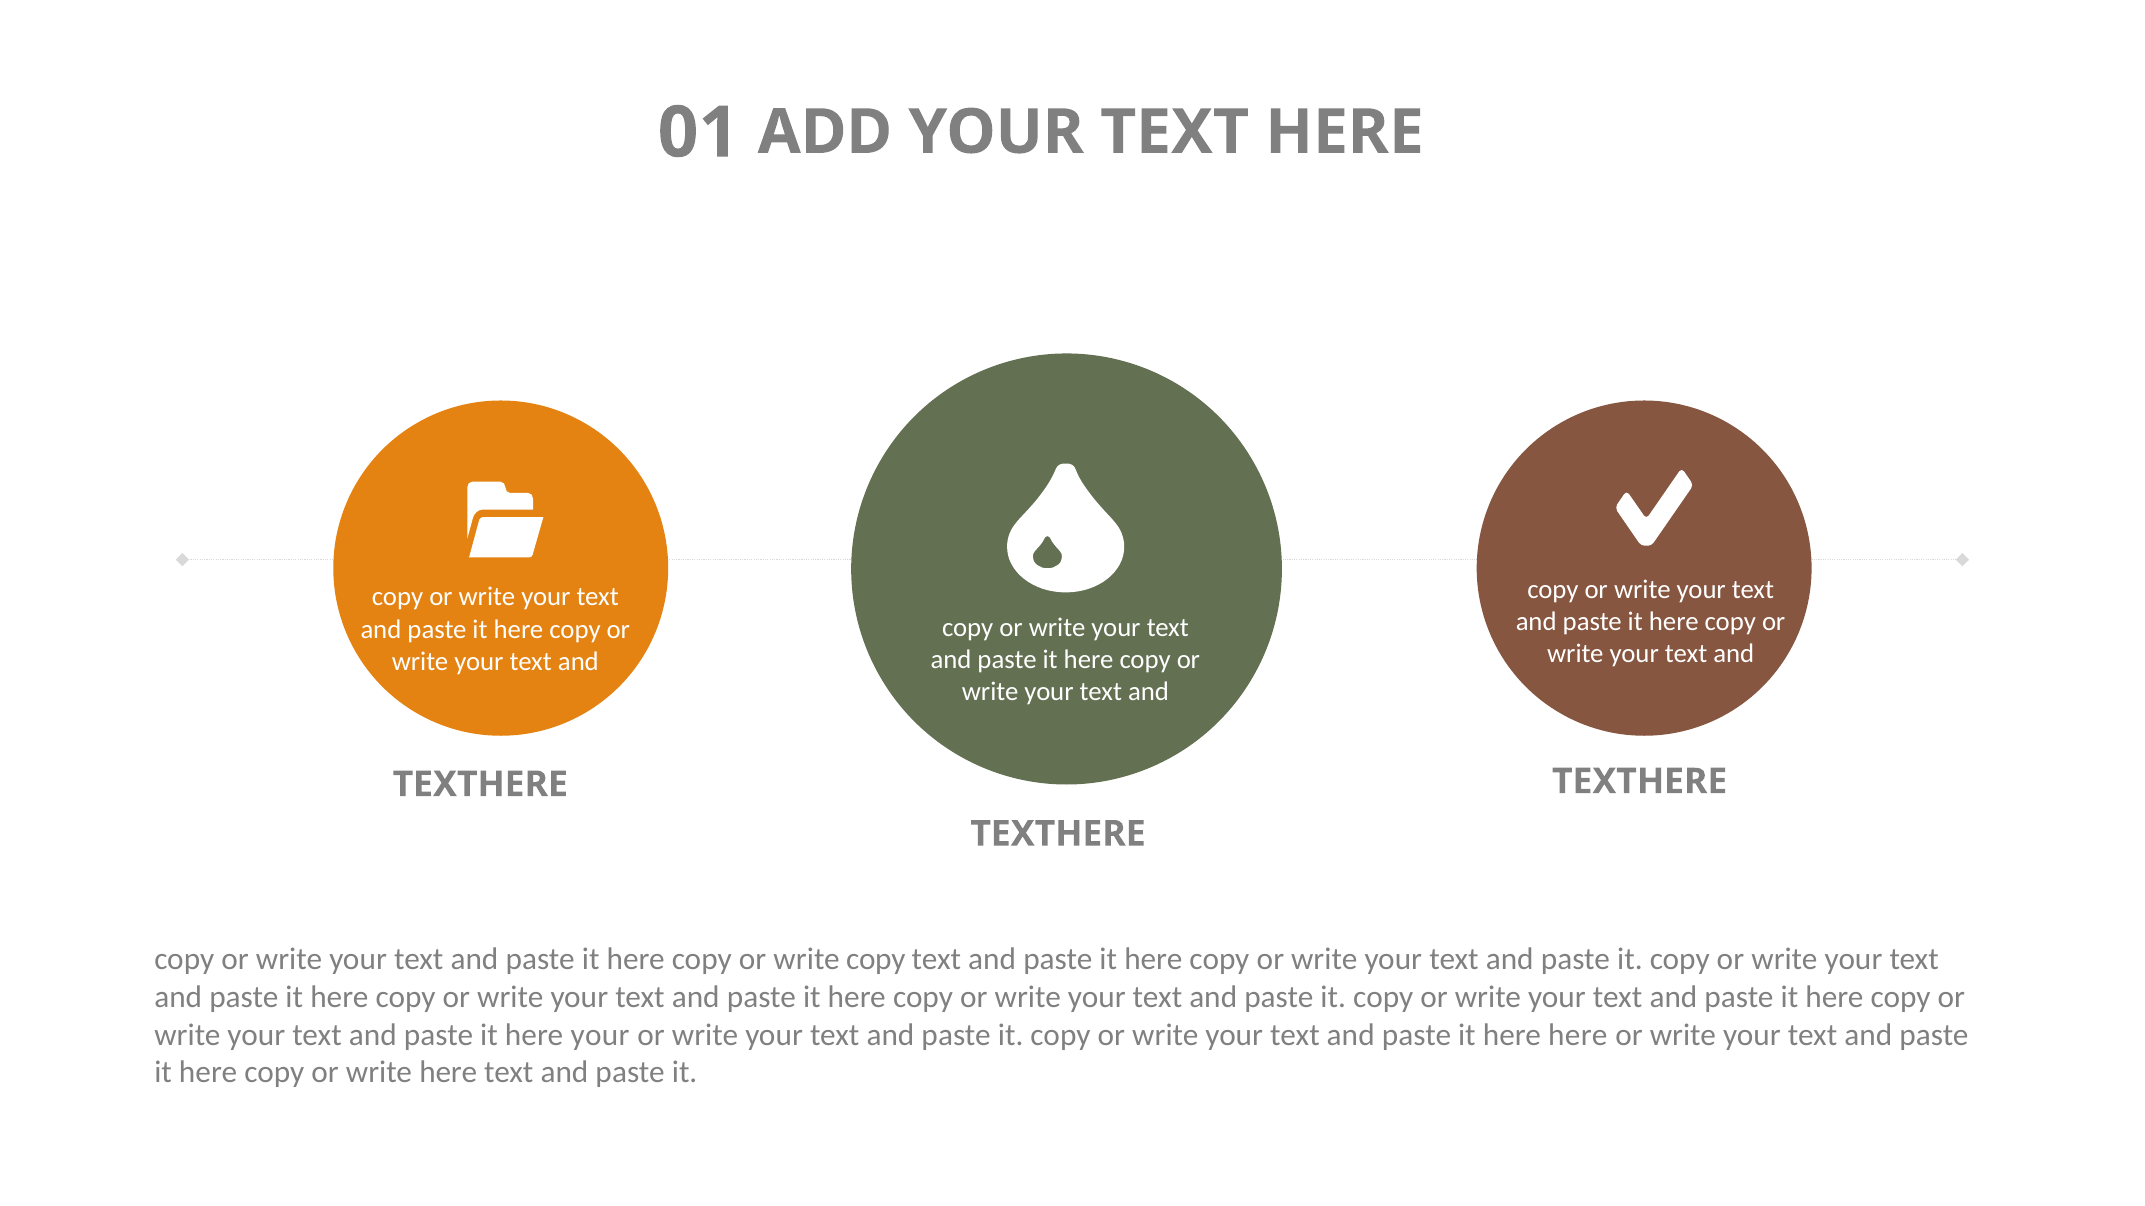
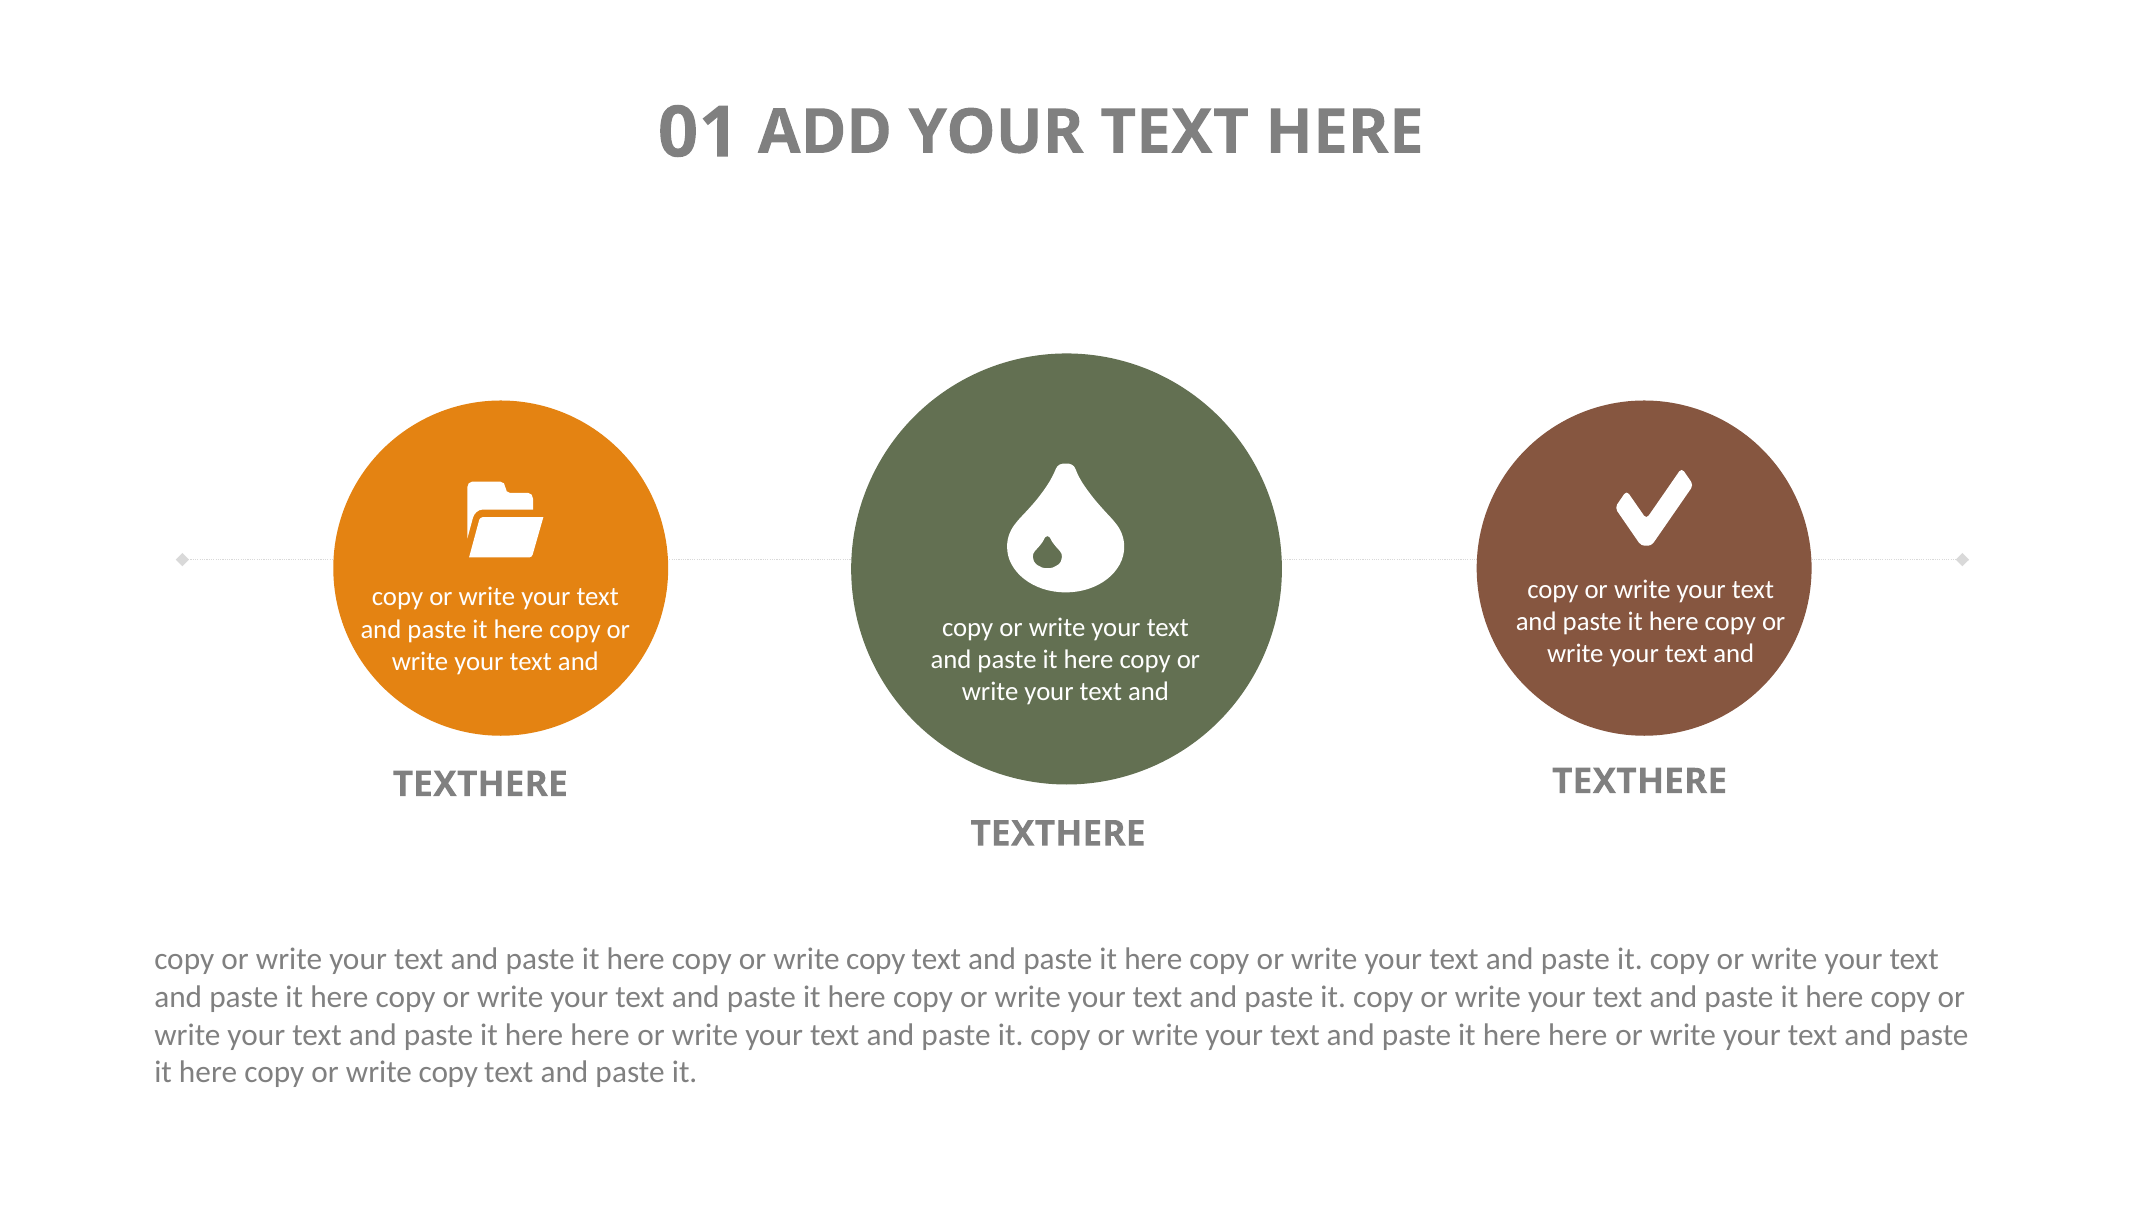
your: your -> here (600, 1035)
here: here -> copy (448, 1073)
